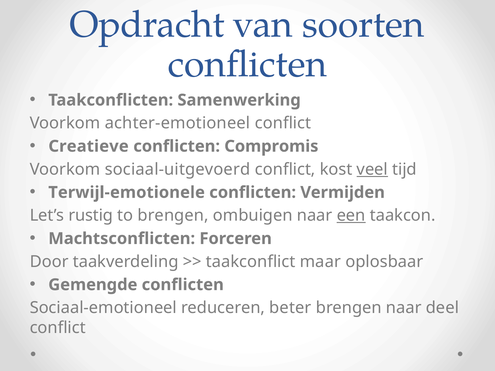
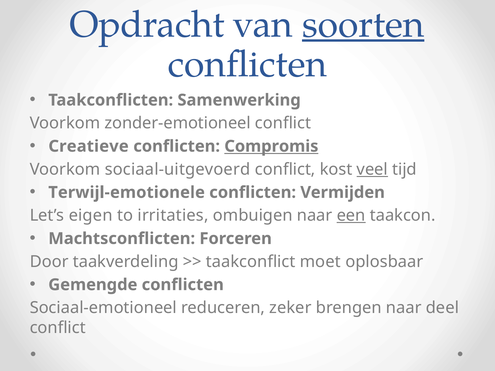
soorten underline: none -> present (363, 25)
achter-emotioneel: achter-emotioneel -> zonder-emotioneel (178, 123)
Compromis underline: none -> present (271, 146)
rustig: rustig -> eigen (91, 216)
to brengen: brengen -> irritaties (173, 216)
maar: maar -> moet (320, 262)
beter: beter -> zeker (290, 308)
